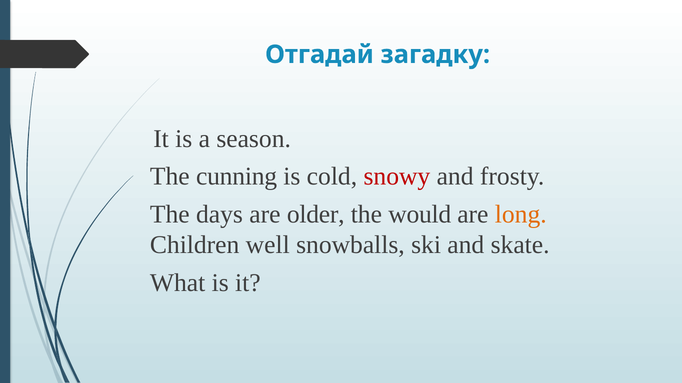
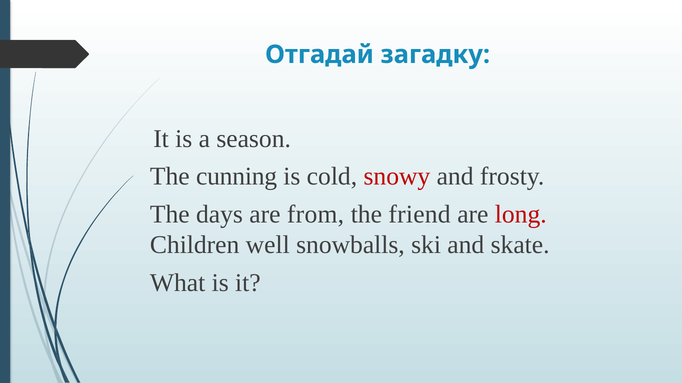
older: older -> from (316, 215)
would: would -> friend (420, 215)
long colour: orange -> red (521, 215)
